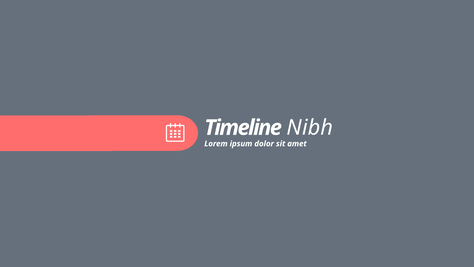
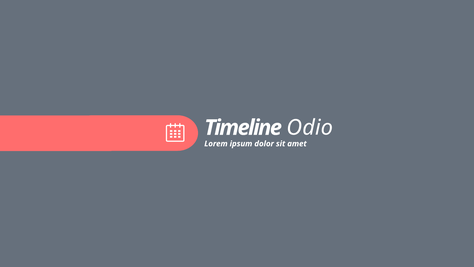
Nibh: Nibh -> Odio (310, 127)
